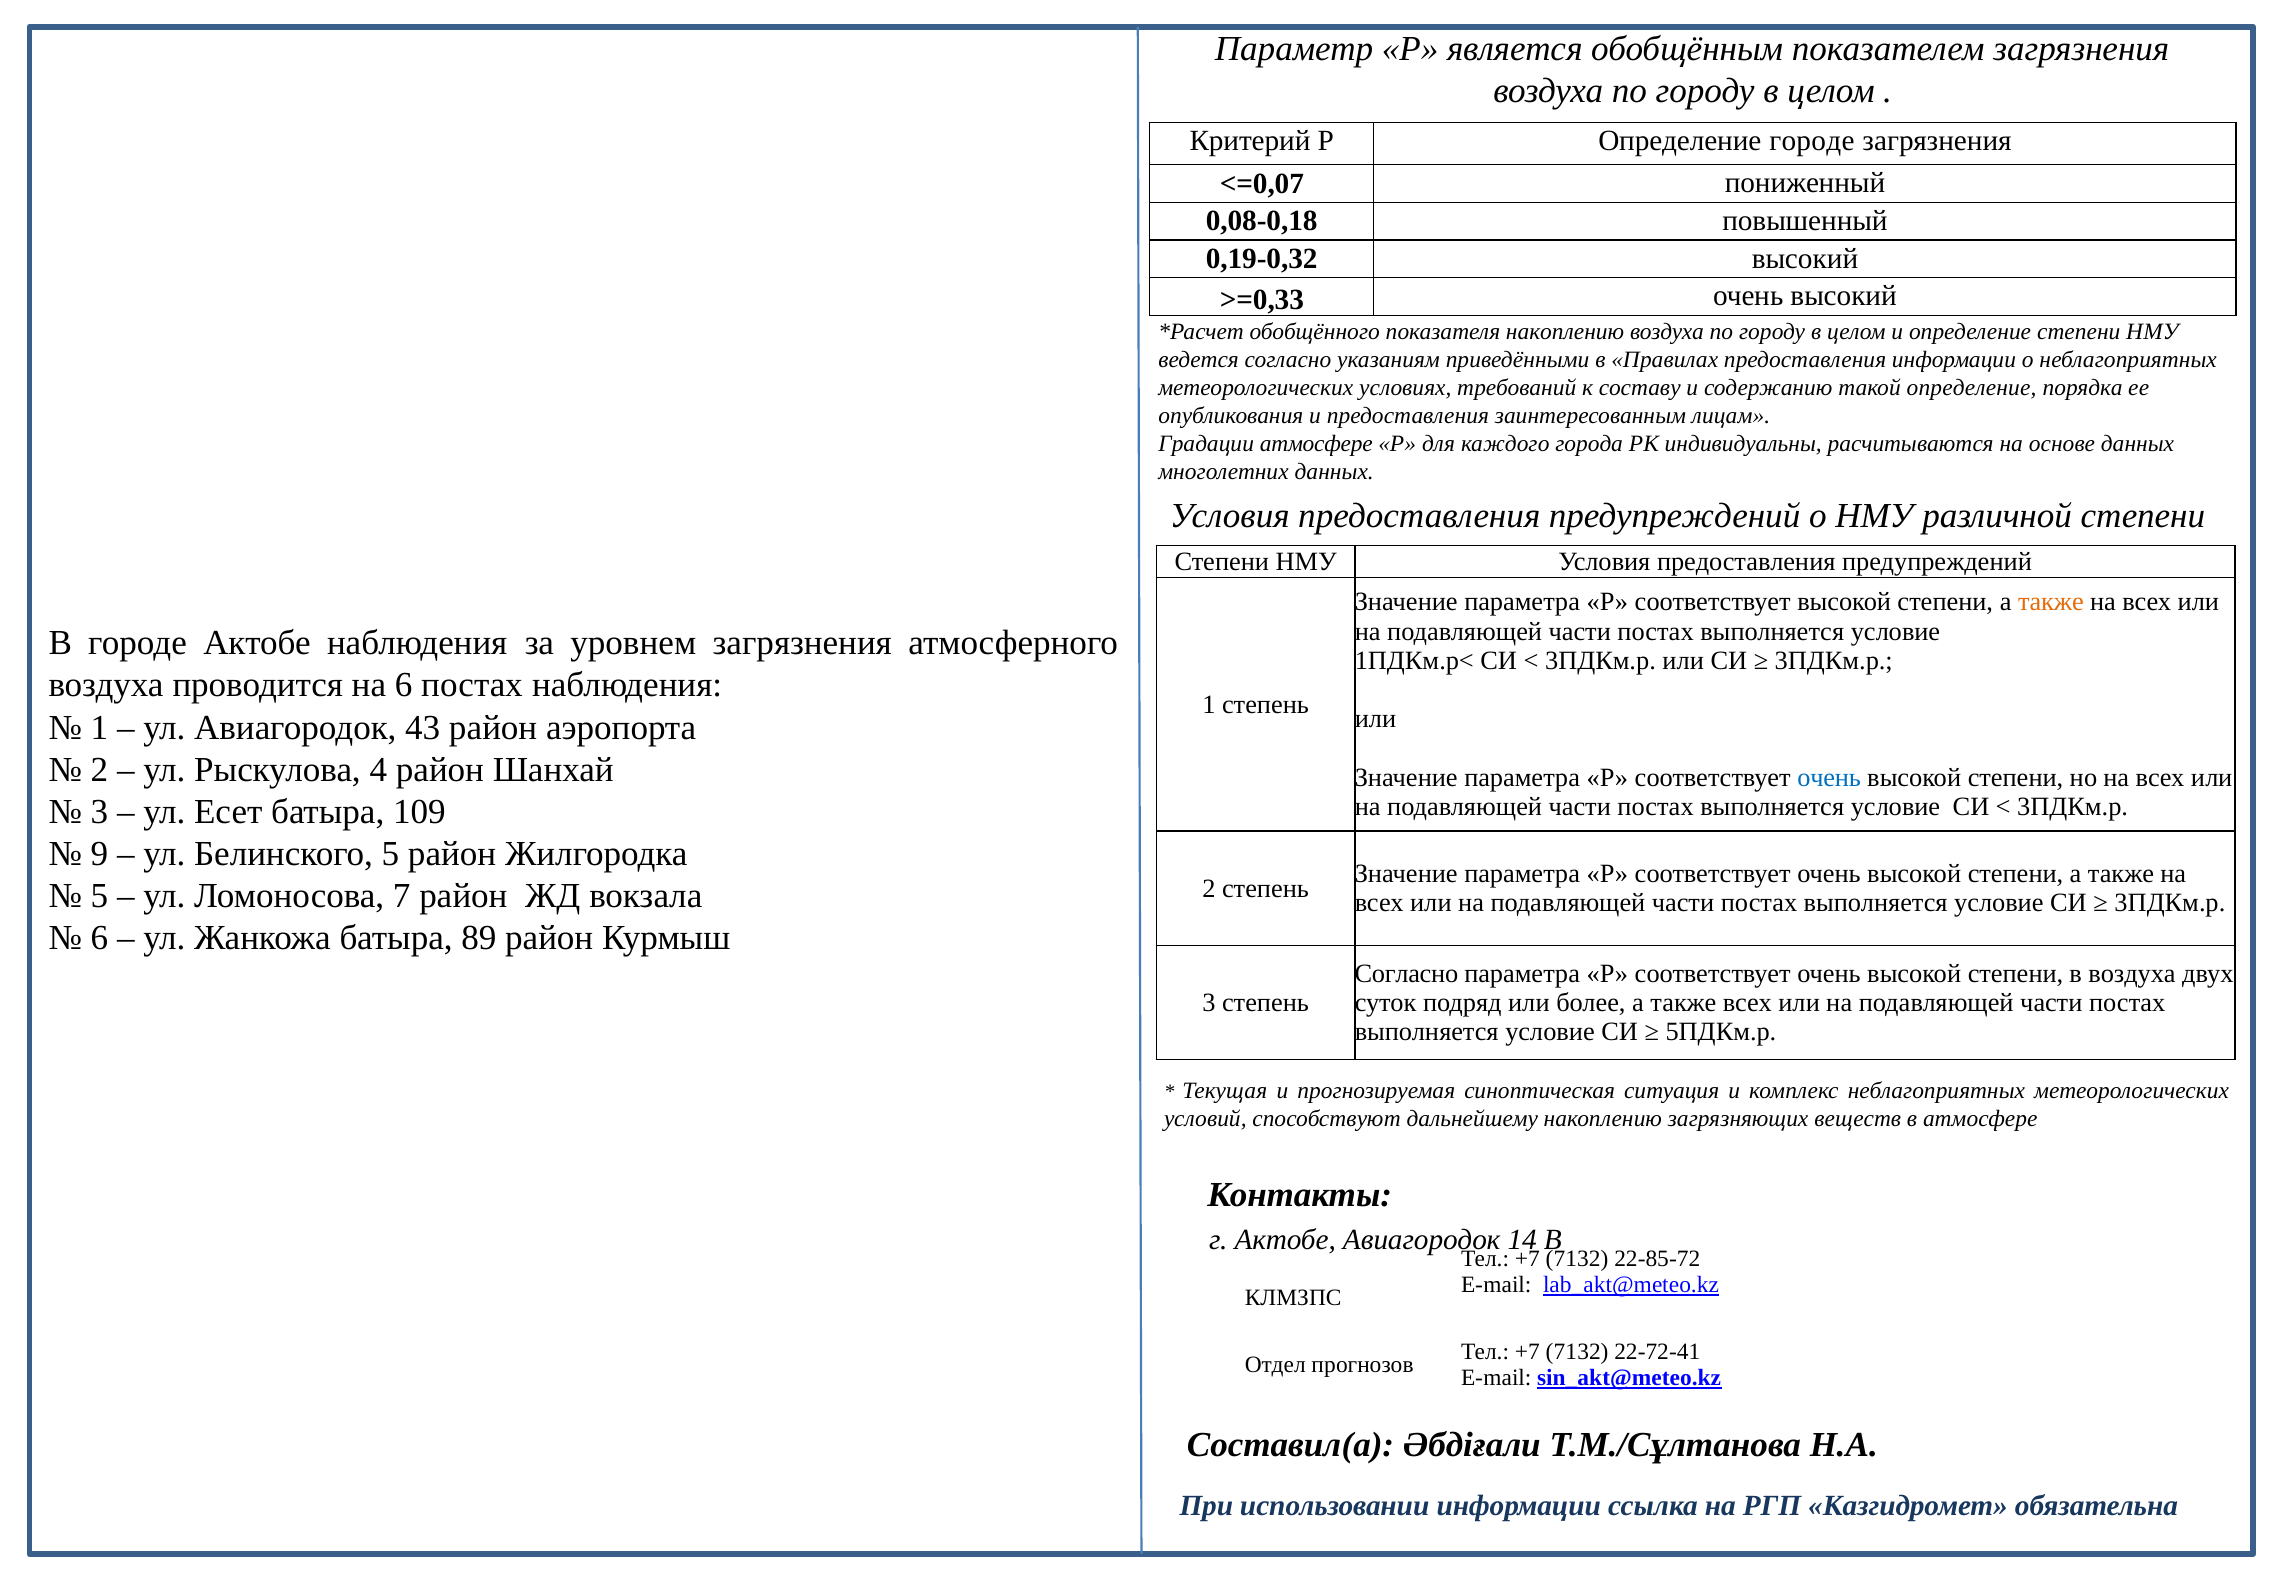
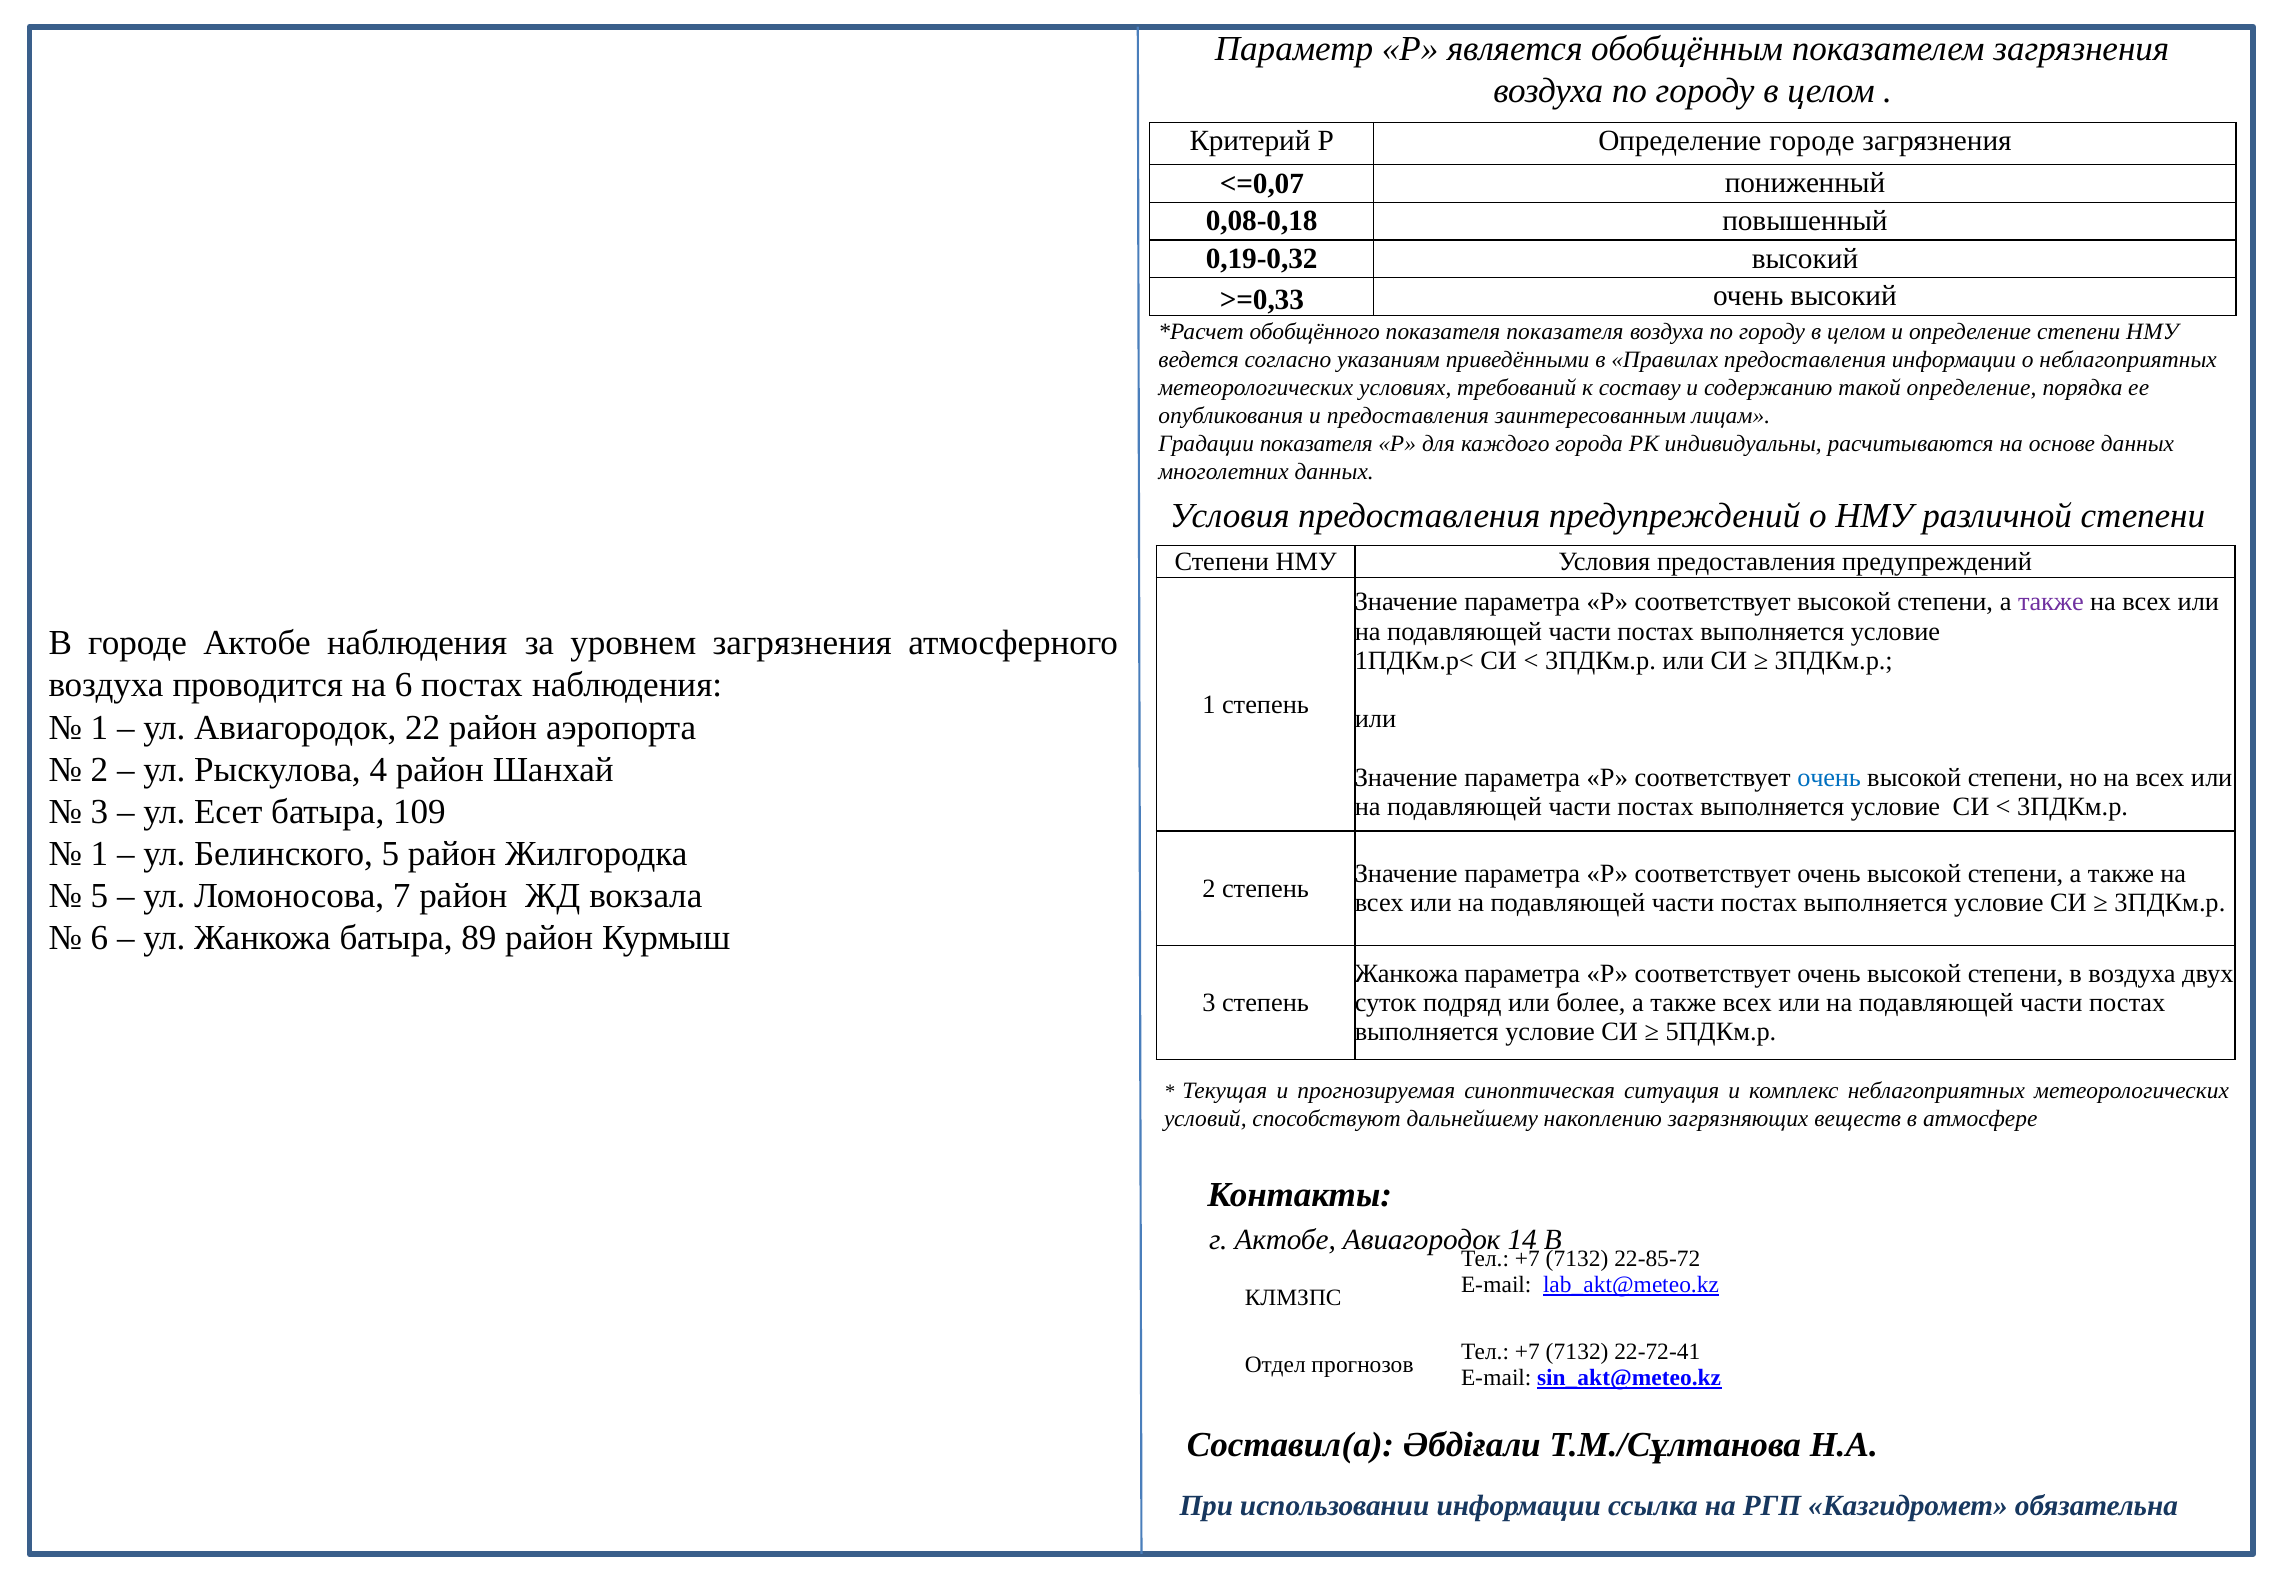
показателя накоплению: накоплению -> показателя (1565, 331)
Градации атмосфере: атмосфере -> показателя (1316, 443)
также colour: orange -> purple (2051, 602)
43: 43 -> 22 (423, 727)
9: 9 -> 1 (99, 854)
Согласно: Согласно -> Жанкожа (1406, 973)
